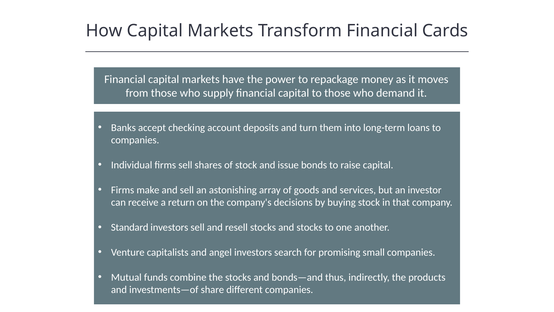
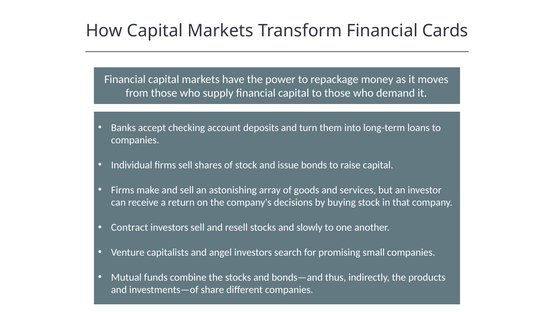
Standard: Standard -> Contract (130, 227)
and stocks: stocks -> slowly (309, 227)
